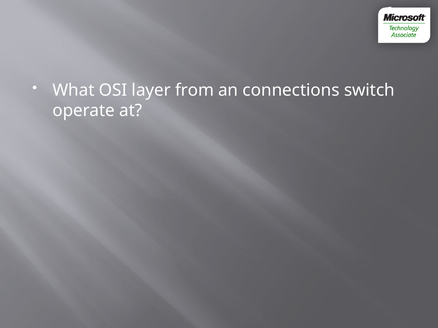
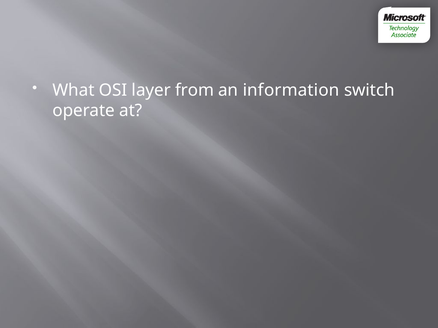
connections: connections -> information (291, 90)
